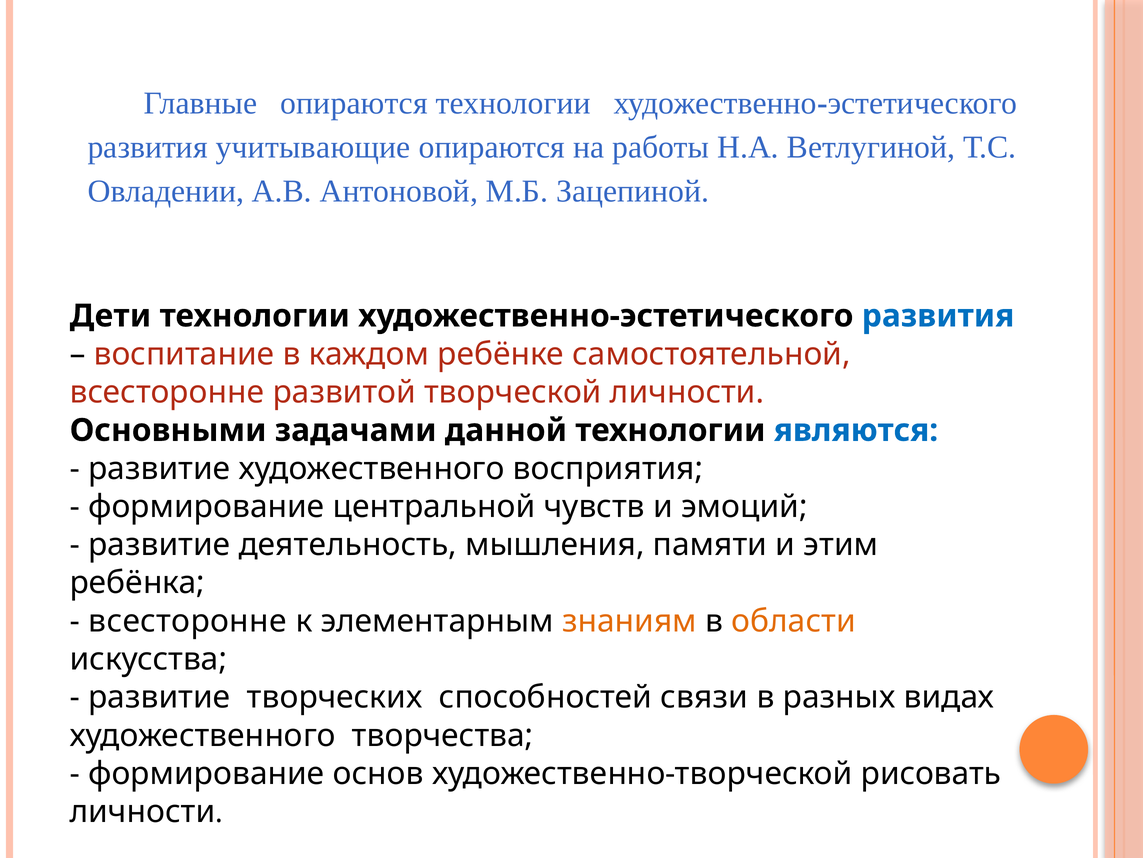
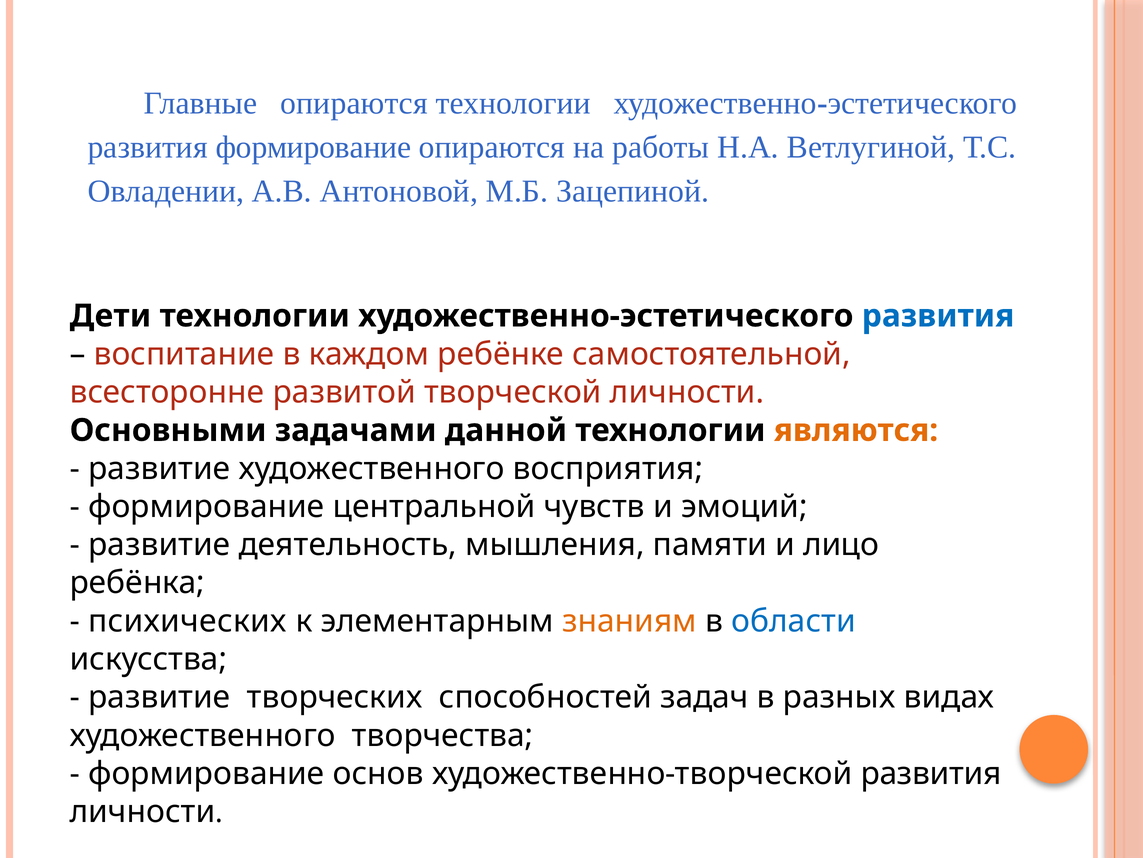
развития учитывающие: учитывающие -> формирование (313, 147)
являются colour: blue -> orange (856, 430)
этим: этим -> лицо (841, 544)
всесторонне: всесторонне -> психических (187, 621)
области colour: orange -> blue (794, 621)
связи: связи -> задач (704, 697)
художественно-творческой рисовать: рисовать -> развития (931, 773)
